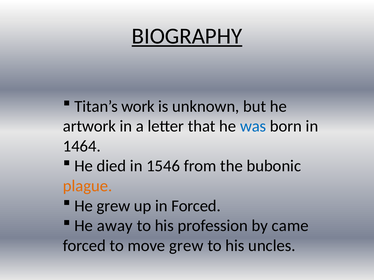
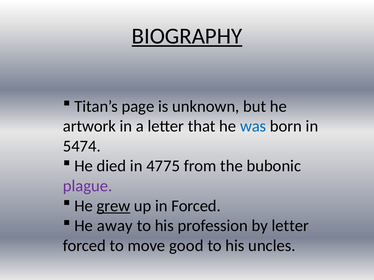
work: work -> page (138, 106)
1464: 1464 -> 5474 (82, 146)
1546: 1546 -> 4775 (163, 166)
plague colour: orange -> purple (88, 186)
grew underline: none -> present (113, 206)
by came: came -> letter (290, 226)
move grew: grew -> good (186, 246)
